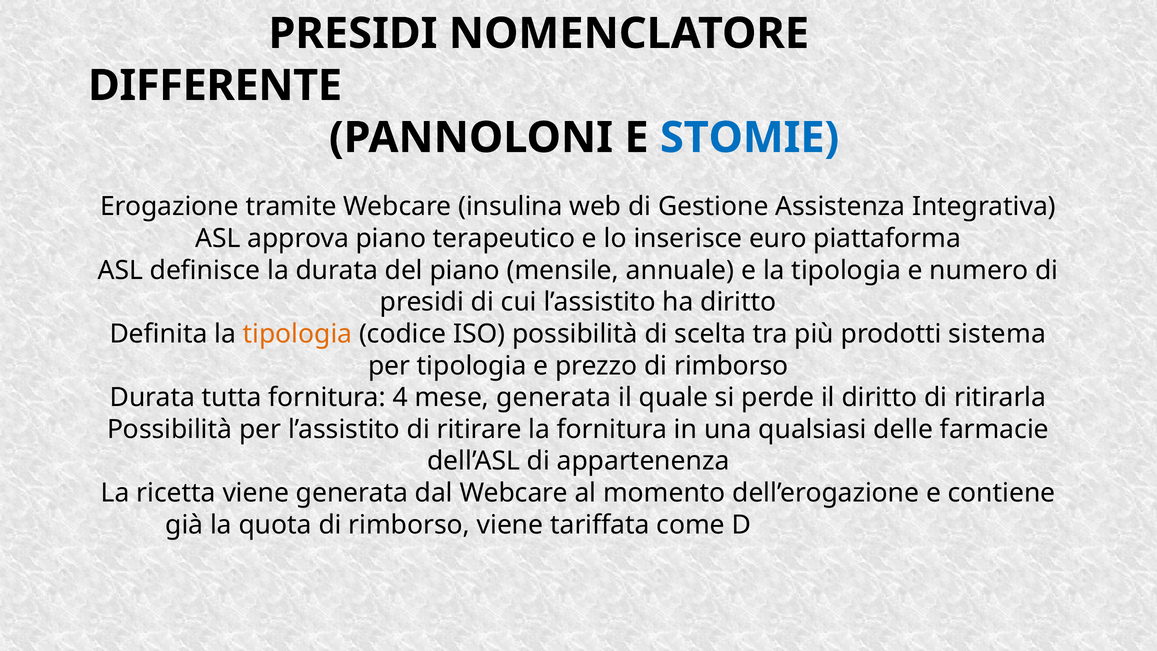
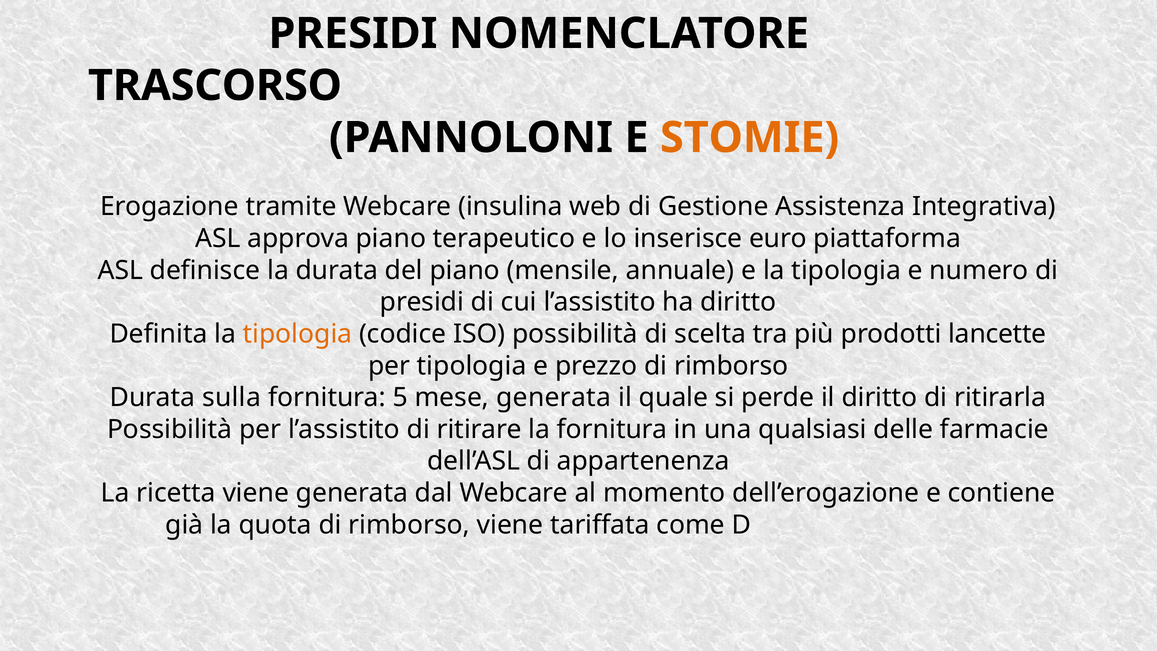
DIFFERENTE: DIFFERENTE -> TRASCORSO (215, 86)
STOMIE colour: blue -> orange (750, 138)
sistema: sistema -> lancette (997, 334)
tutta: tutta -> sulla (232, 397)
4: 4 -> 5 (400, 397)
